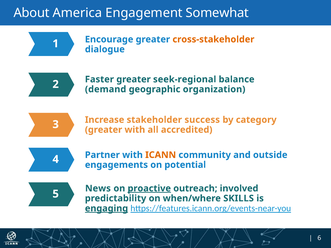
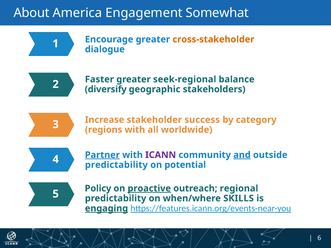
demand: demand -> diversify (106, 89)
organization: organization -> stakeholders (214, 89)
greater: greater -> regions (104, 130)
accredited: accredited -> worldwide (187, 130)
Partner underline: none -> present (102, 155)
ICANN colour: orange -> purple (161, 155)
and underline: none -> present (242, 155)
engagements: engagements -> predictability (116, 165)
News: News -> Policy (98, 189)
involved: involved -> regional (239, 189)
